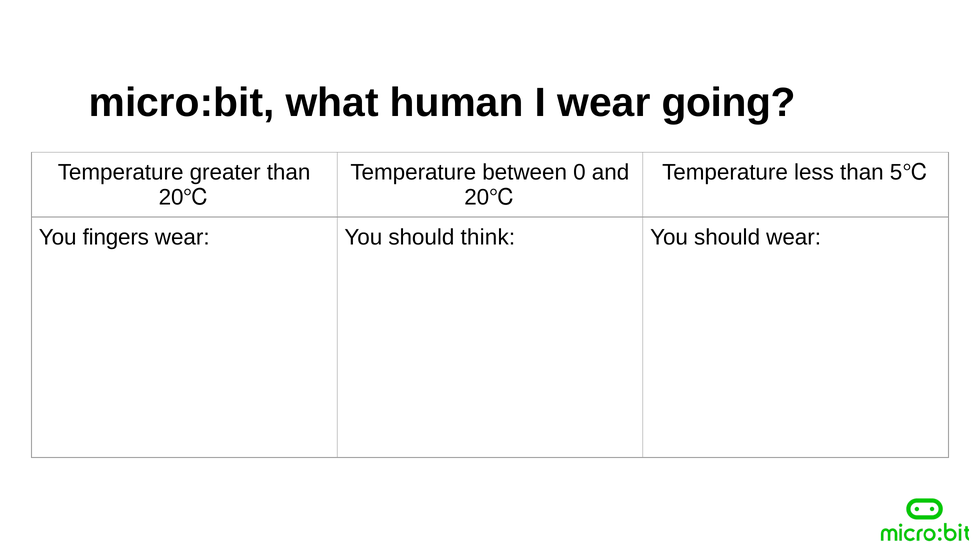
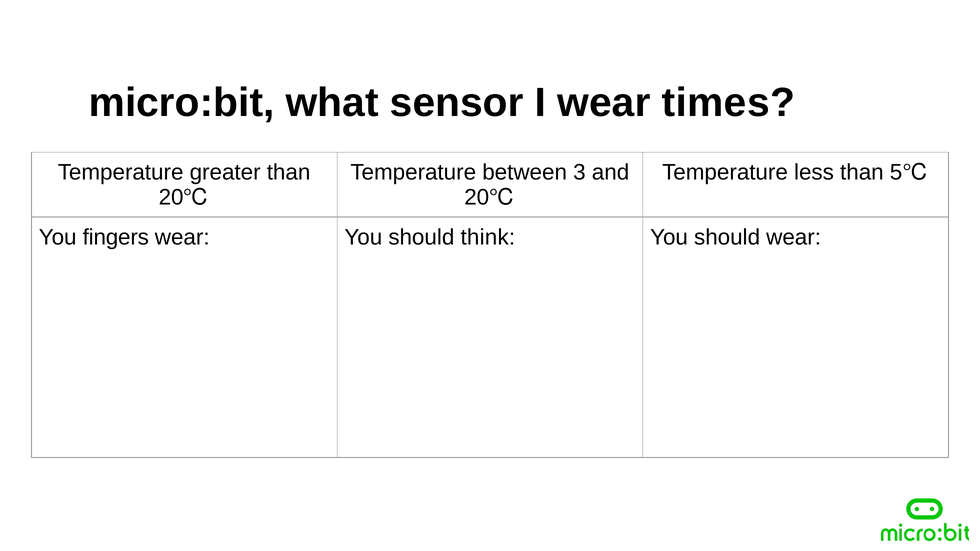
human: human -> sensor (457, 103)
going: going -> times (728, 103)
0: 0 -> 3 (579, 172)
